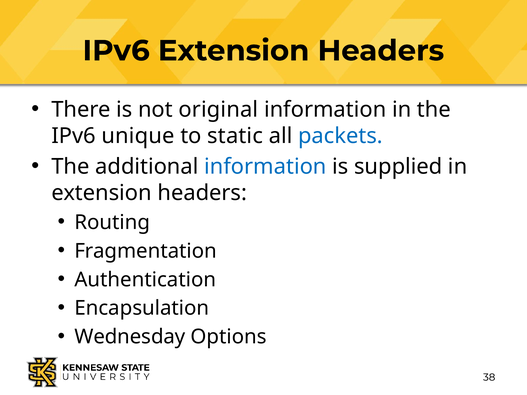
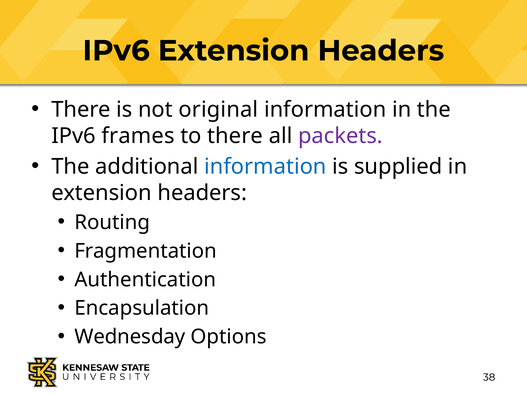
unique: unique -> frames (138, 136)
to static: static -> there (235, 136)
packets colour: blue -> purple (340, 136)
